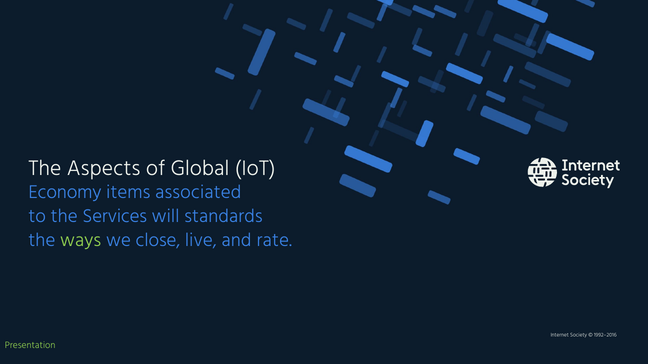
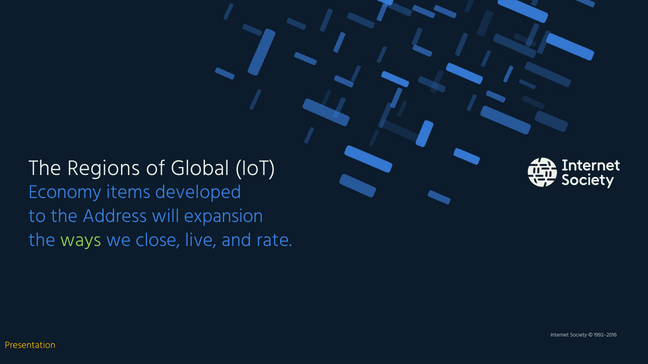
Aspects: Aspects -> Regions (104, 169)
associated: associated -> developed (198, 192)
Services: Services -> Address (115, 216)
standards: standards -> expansion (224, 216)
Presentation colour: light green -> yellow (30, 346)
